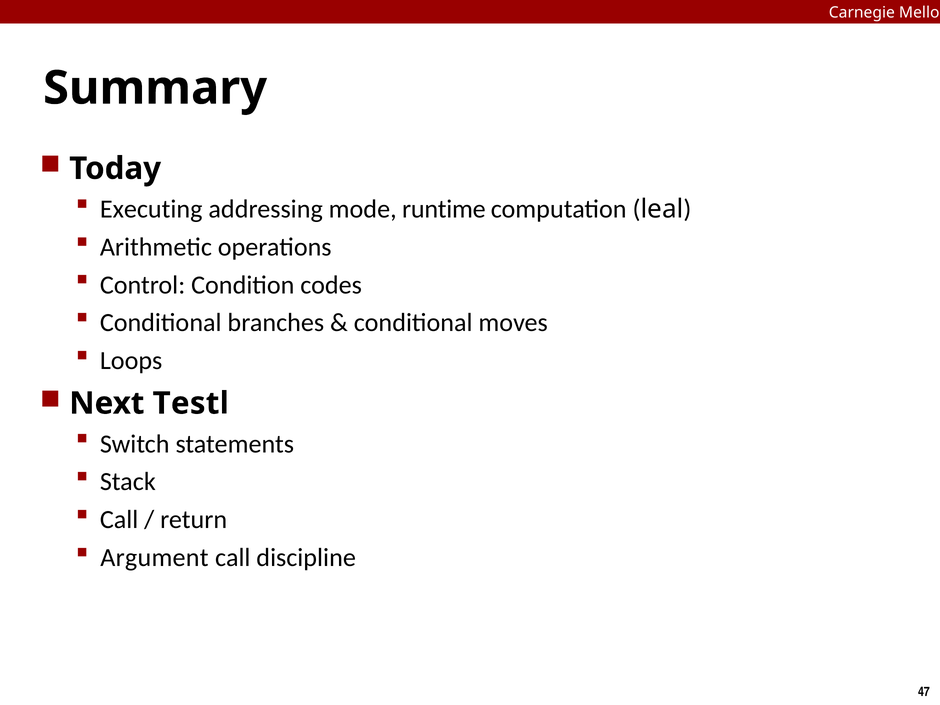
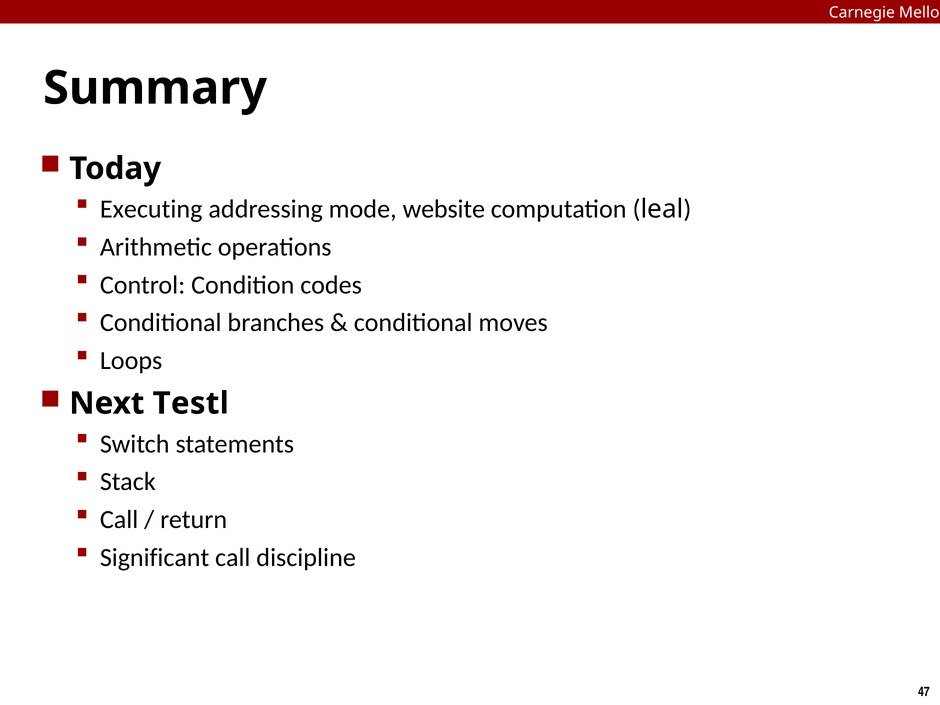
runtime: runtime -> website (444, 209)
Argument: Argument -> Significant (155, 557)
